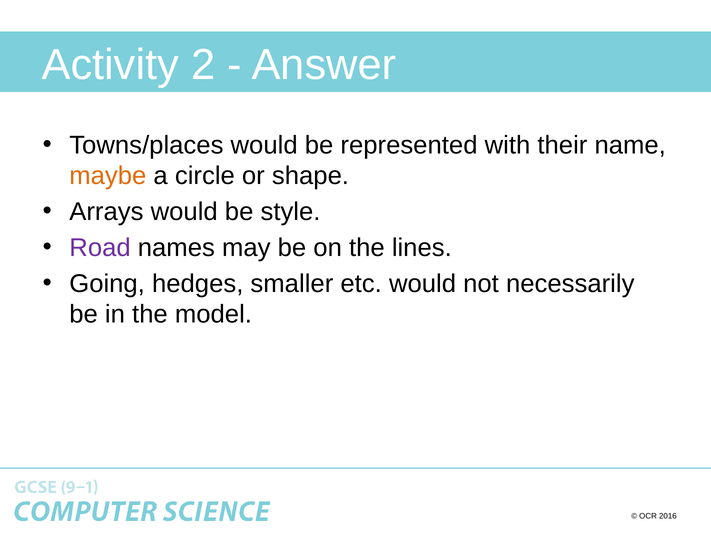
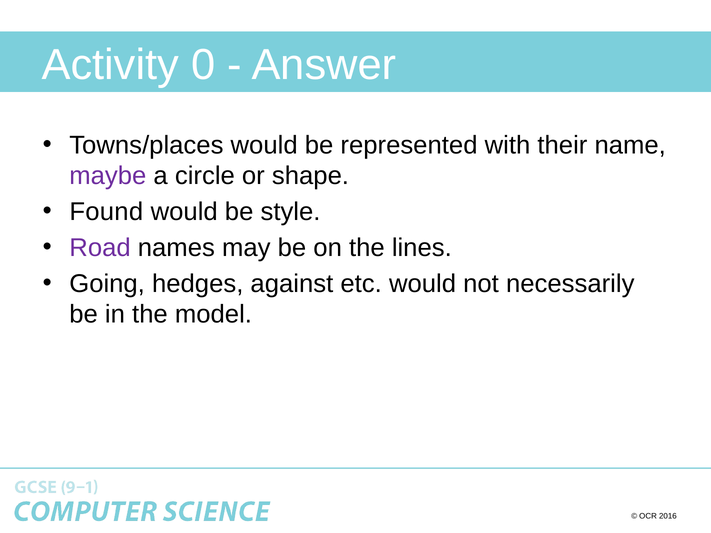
2: 2 -> 0 (203, 65)
maybe colour: orange -> purple (108, 176)
Arrays: Arrays -> Found (106, 212)
smaller: smaller -> against (292, 284)
